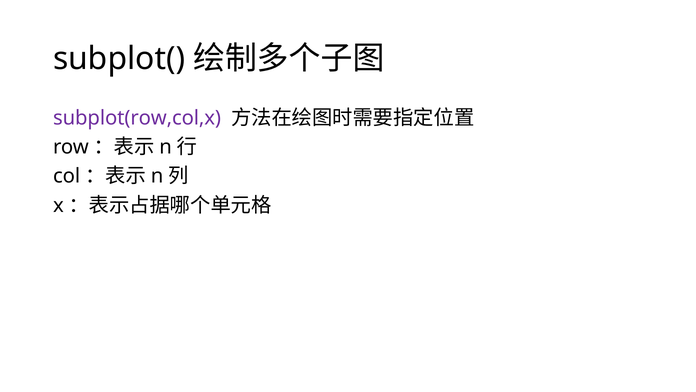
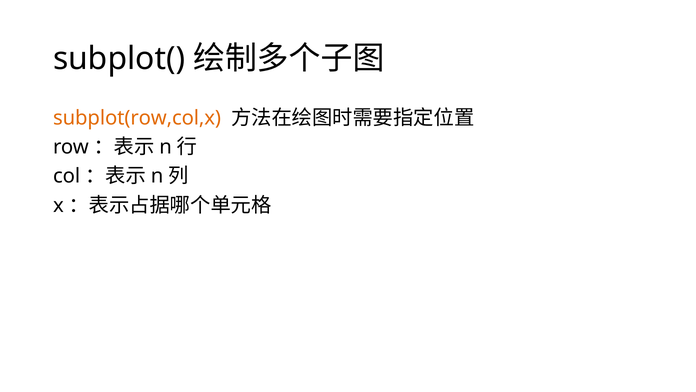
subplot(row,col,x colour: purple -> orange (137, 118)
